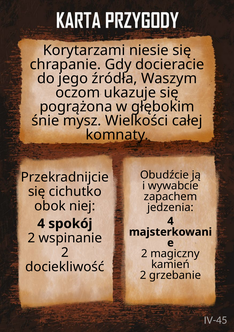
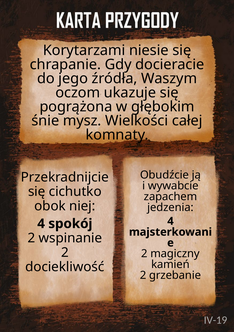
IV-45: IV-45 -> IV-19 (216, 320)
